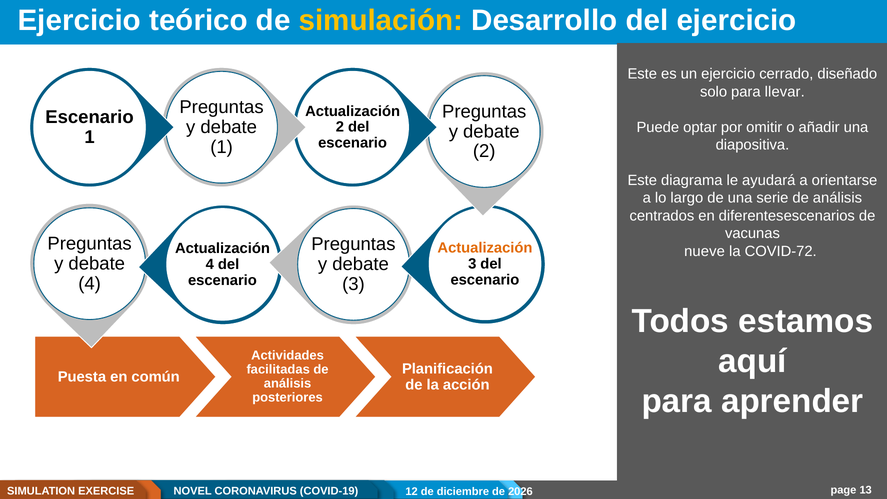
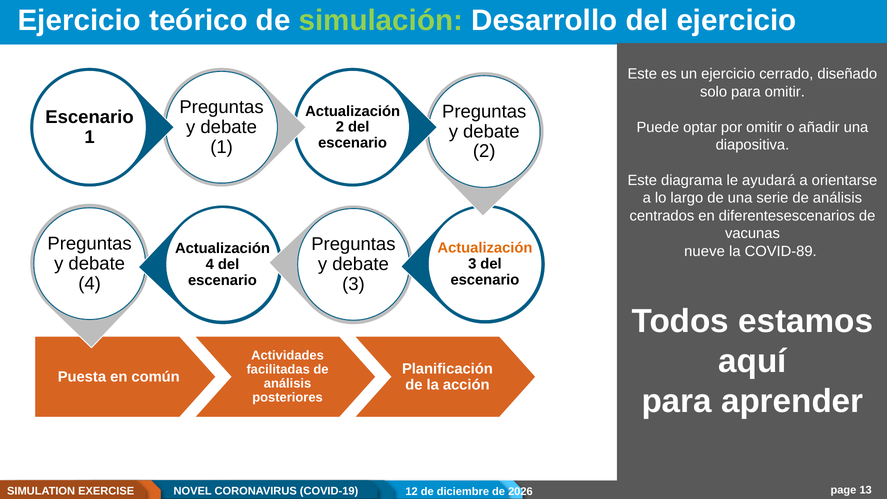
simulación colour: yellow -> light green (381, 20)
para llevar: llevar -> omitir (785, 92)
COVID-72: COVID-72 -> COVID-89 (781, 251)
